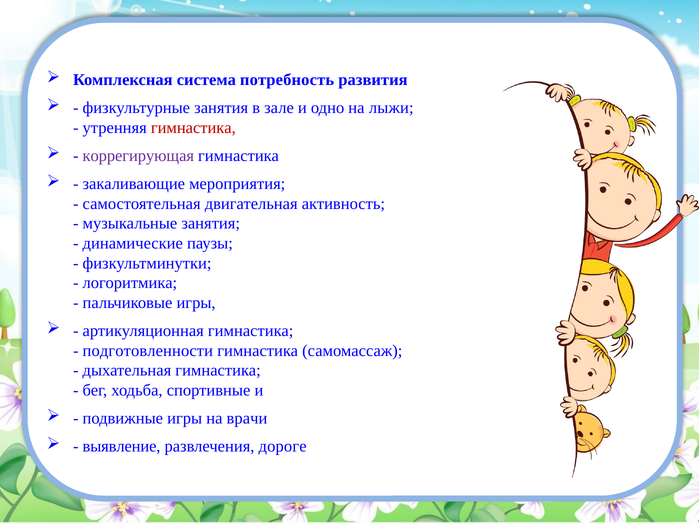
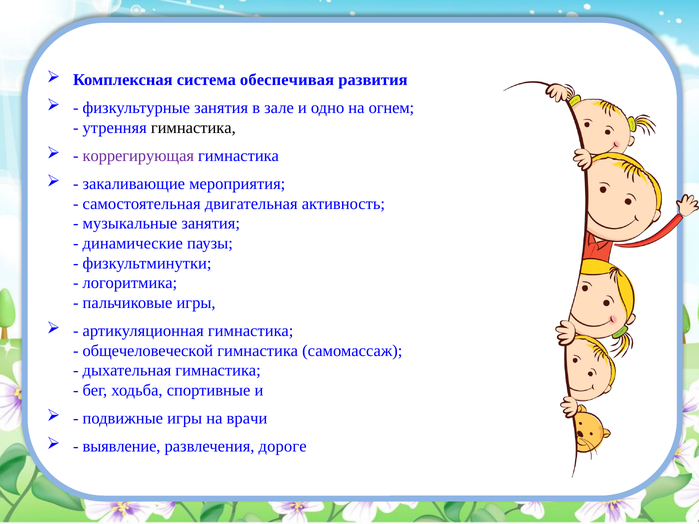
потребность: потребность -> обеспечивая (287, 80)
лыжи: лыжи -> огнем (391, 108)
гимнастика colour: red -> black (193, 128)
подготовленности: подготовленности -> общечеловеческой (148, 351)
